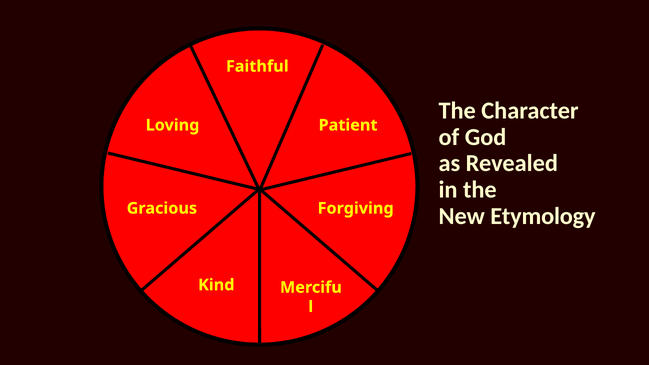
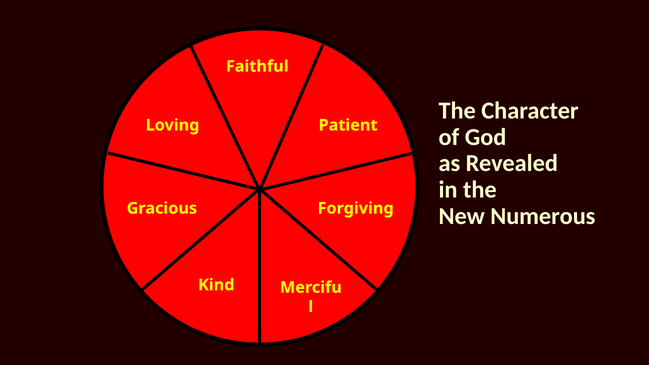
Etymology: Etymology -> Numerous (543, 216)
